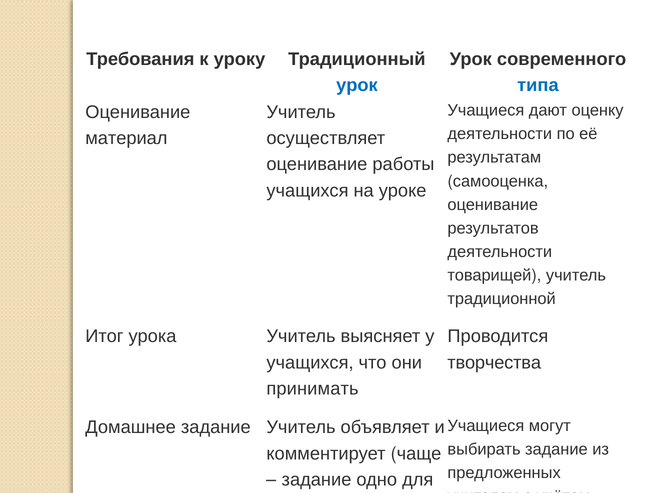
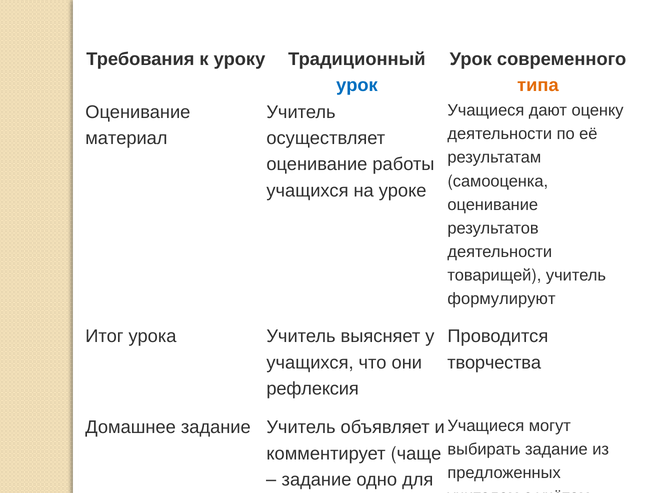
типа colour: blue -> orange (538, 85)
традиционной: традиционной -> формулируют (502, 299)
принимать: принимать -> рефлексия (313, 389)
